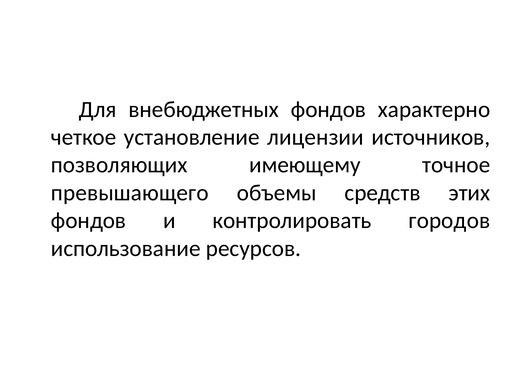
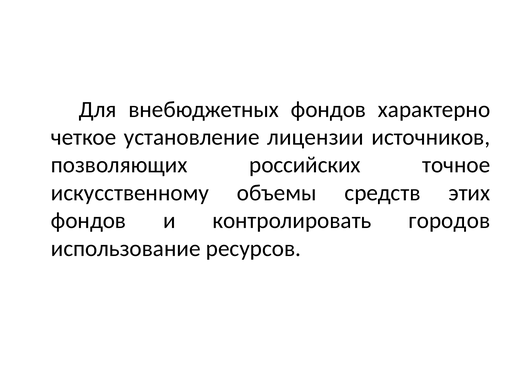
имеющему: имеющему -> российских (305, 165)
превышающего: превышающего -> искусственному (130, 193)
